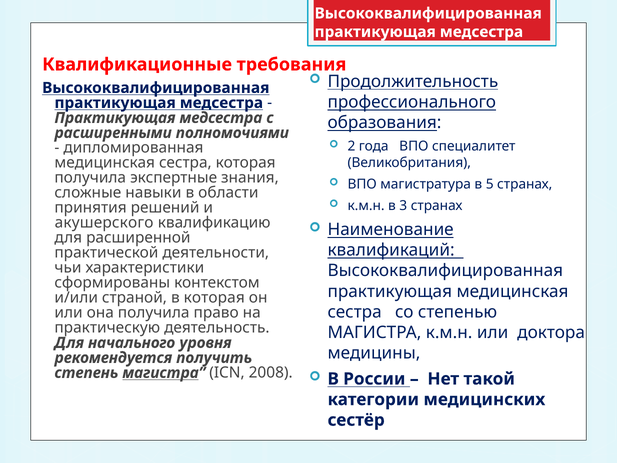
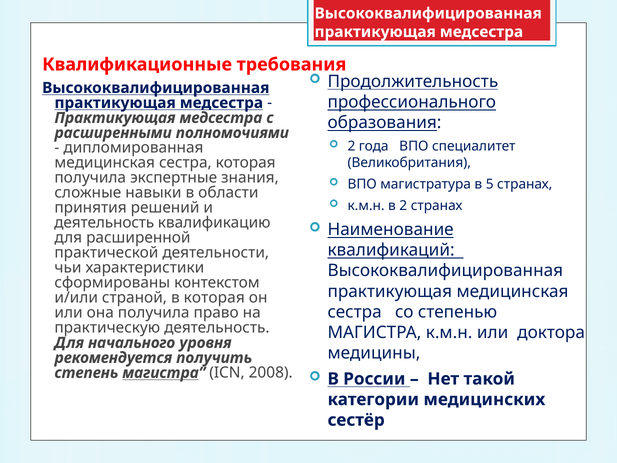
в 3: 3 -> 2 (403, 206)
акушерского: акушерского -> деятельность (104, 223)
